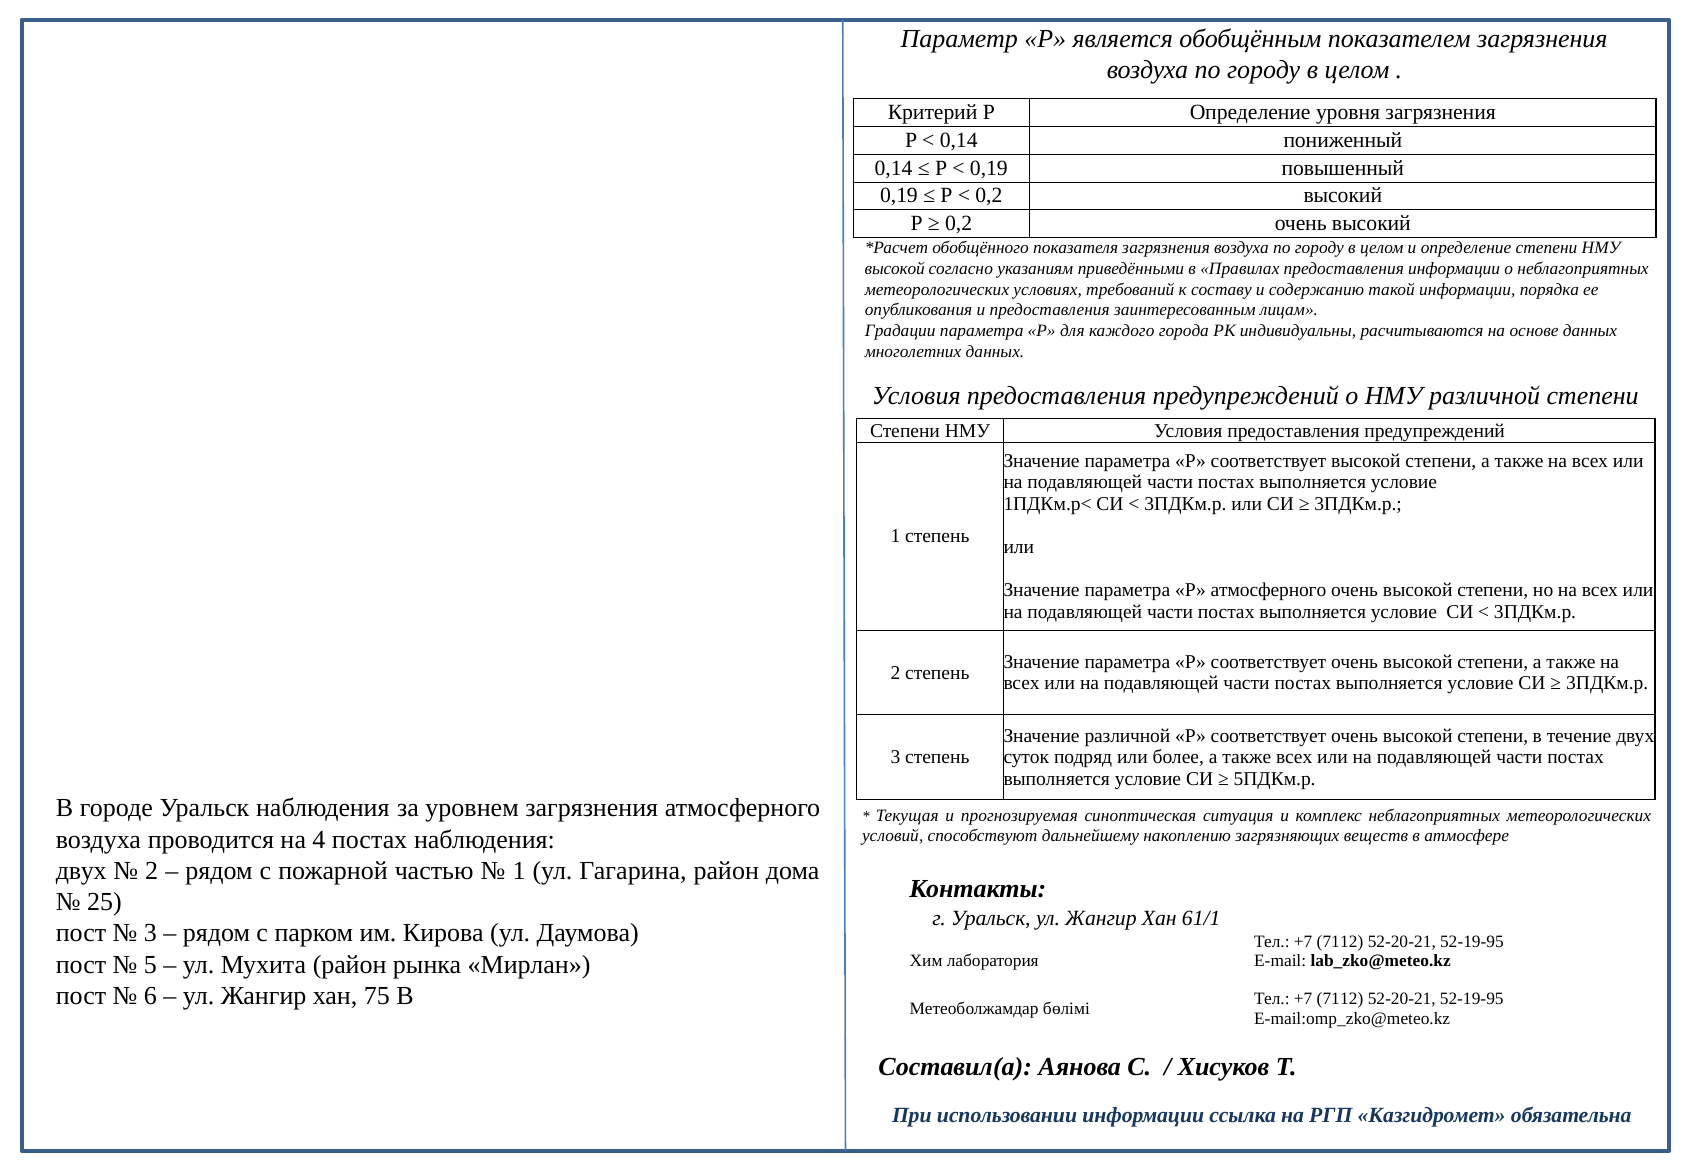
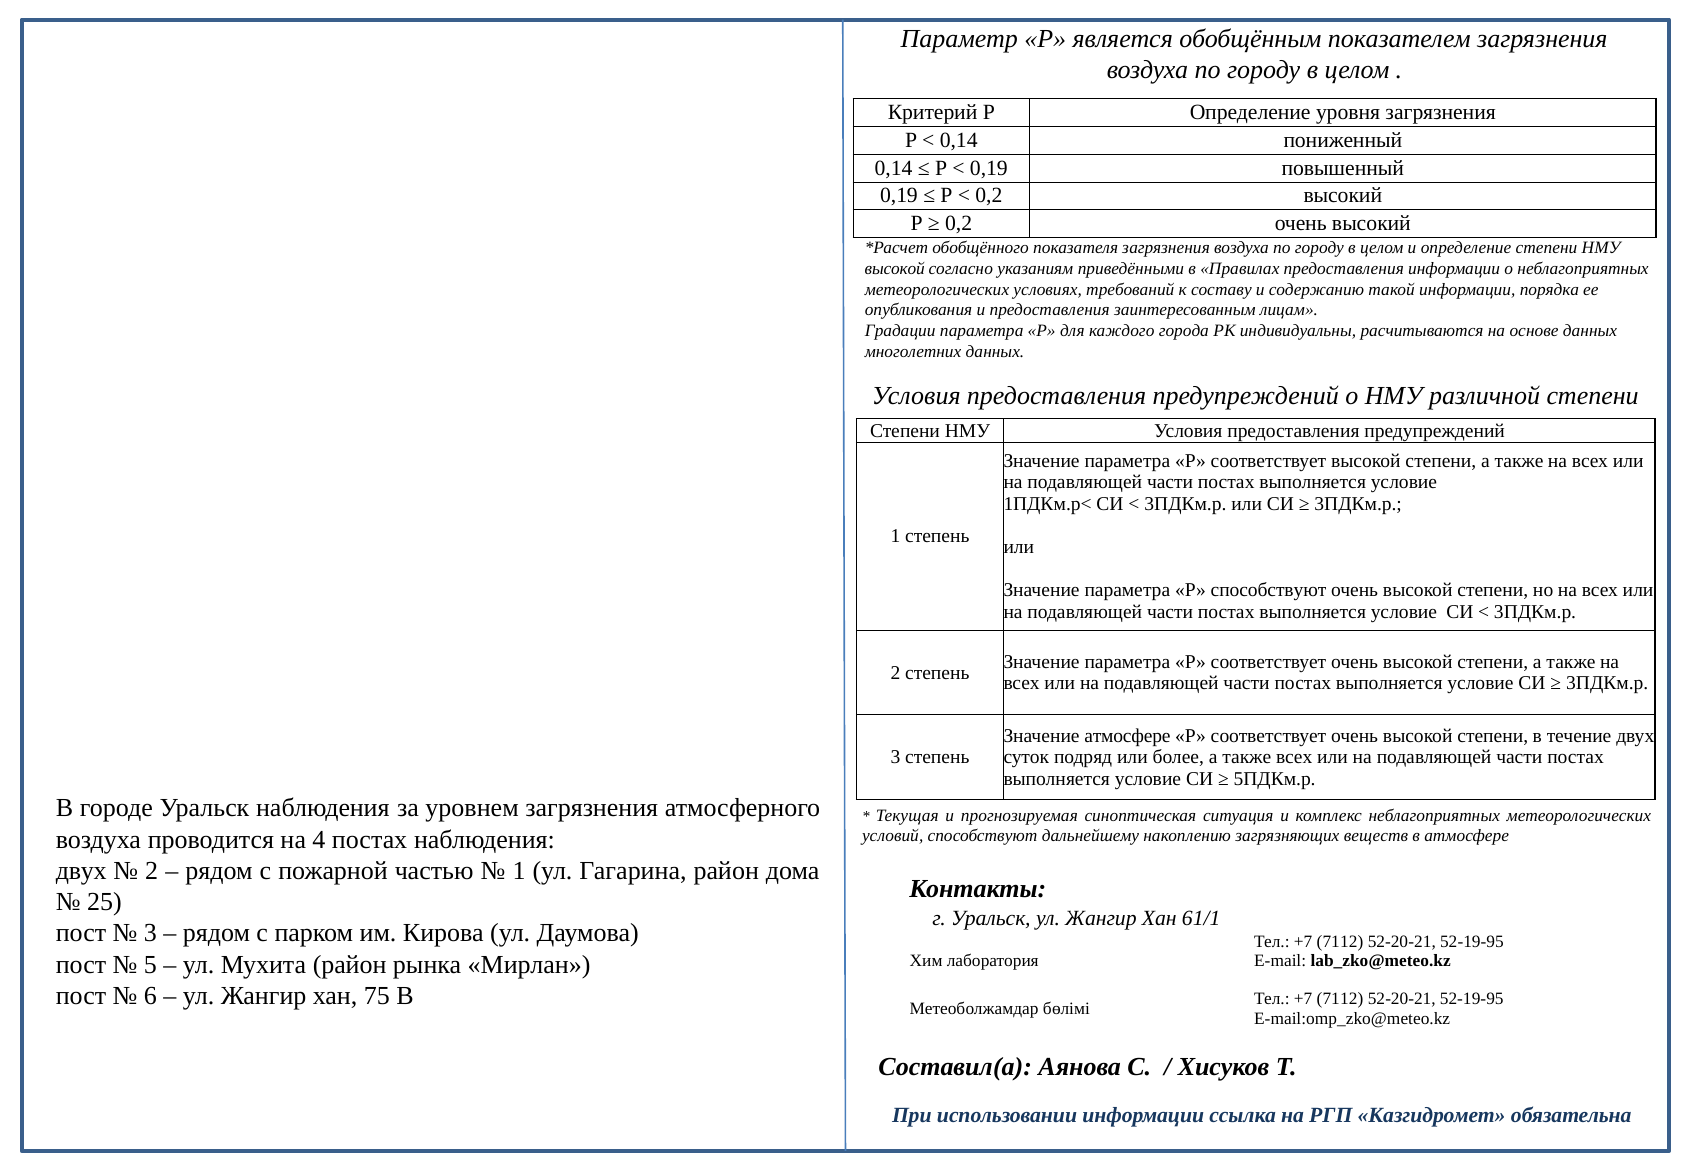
Р атмосферного: атмосферного -> способствуют (1269, 590)
Значение различной: различной -> атмосфере (1127, 735)
